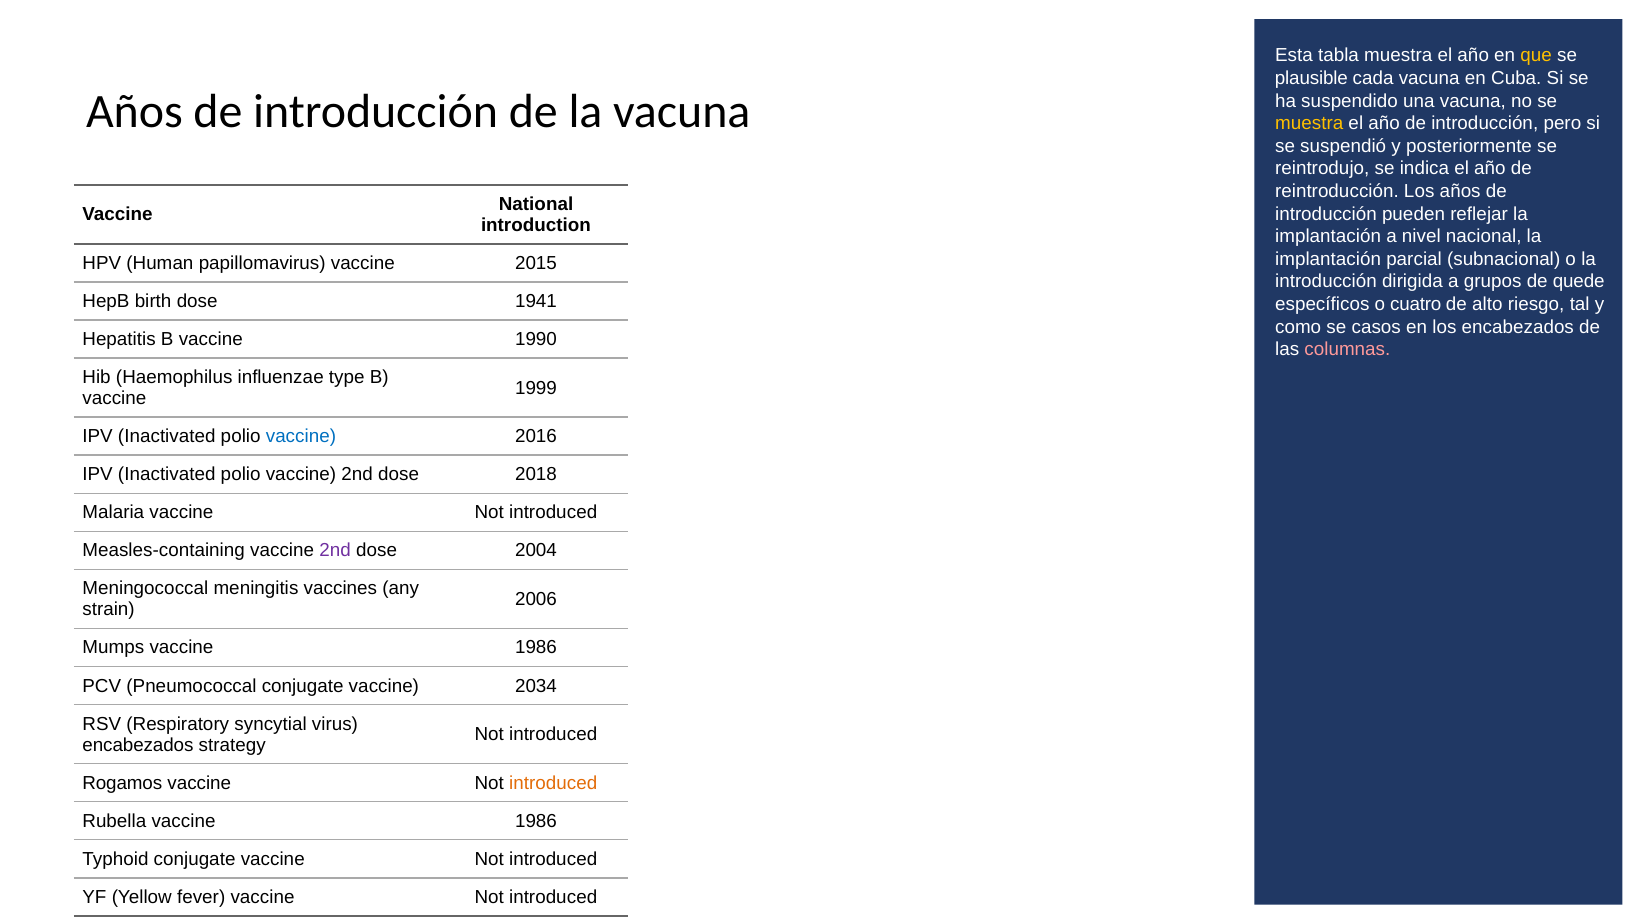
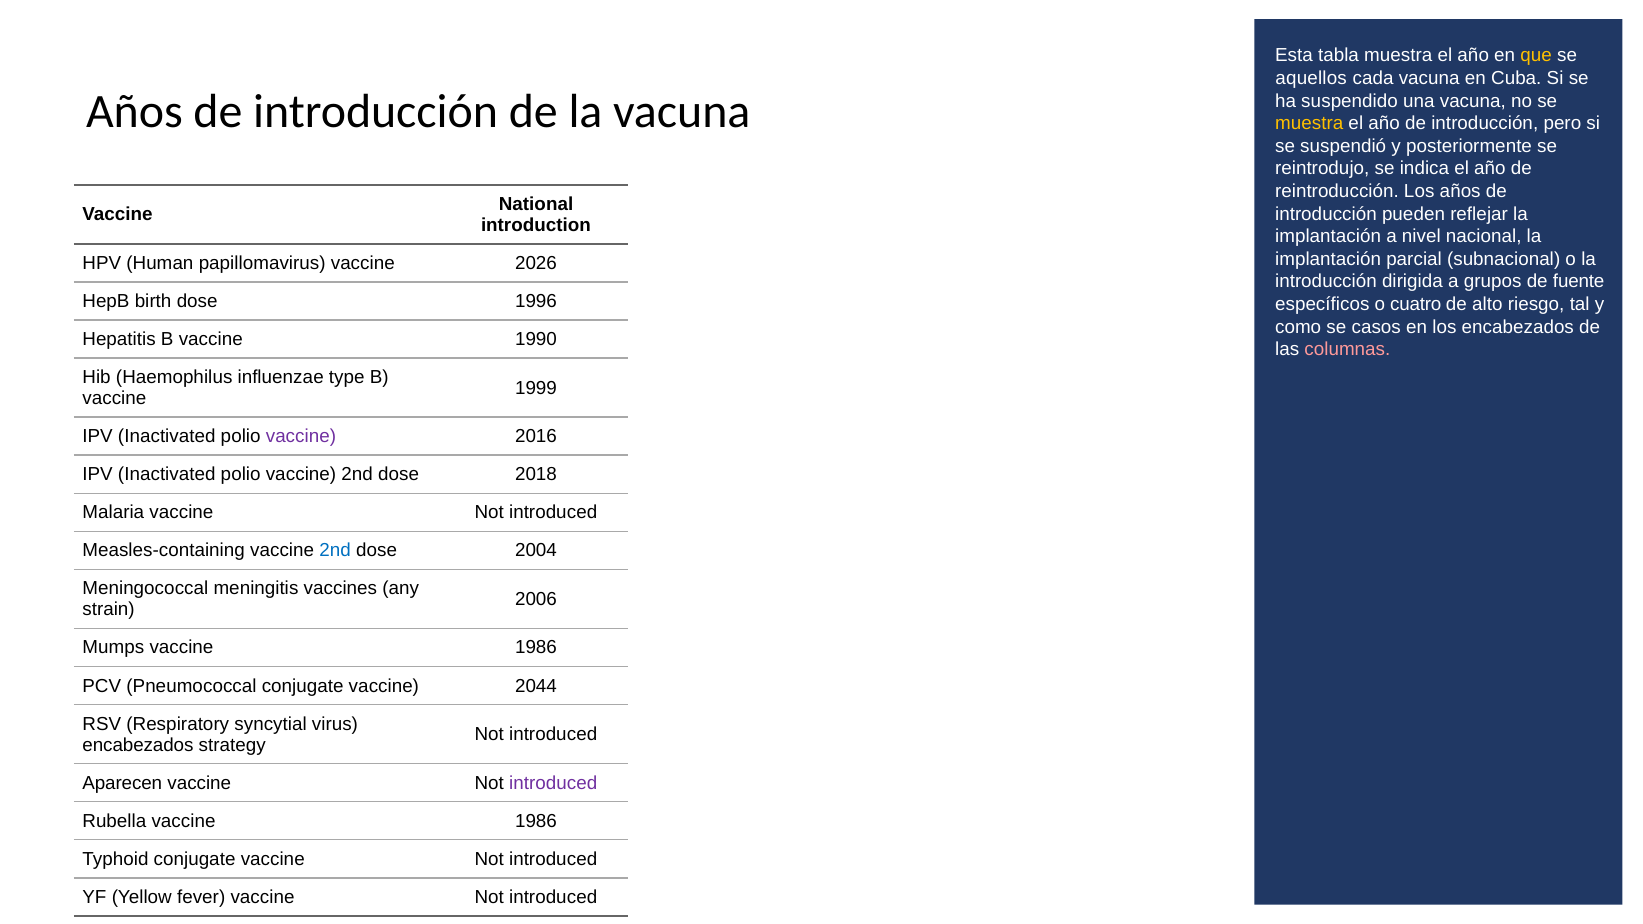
plausible: plausible -> aquellos (1311, 78)
2015: 2015 -> 2026 (536, 263)
quede: quede -> fuente (1579, 282)
1941: 1941 -> 1996 (536, 301)
vaccine colour: blue -> purple (301, 437)
2nd colour: purple -> blue (335, 551)
2034: 2034 -> 2044 (536, 686)
Rogamos: Rogamos -> Aparecen (122, 783)
introduced colour: orange -> purple (553, 783)
